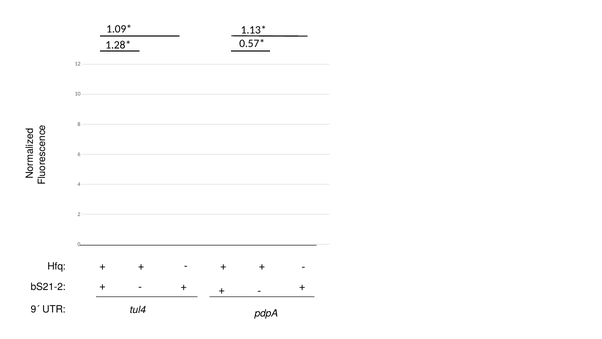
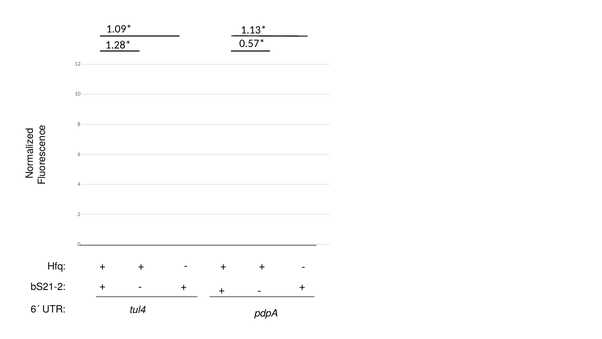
9´: 9´ -> 6´ (35, 309)
